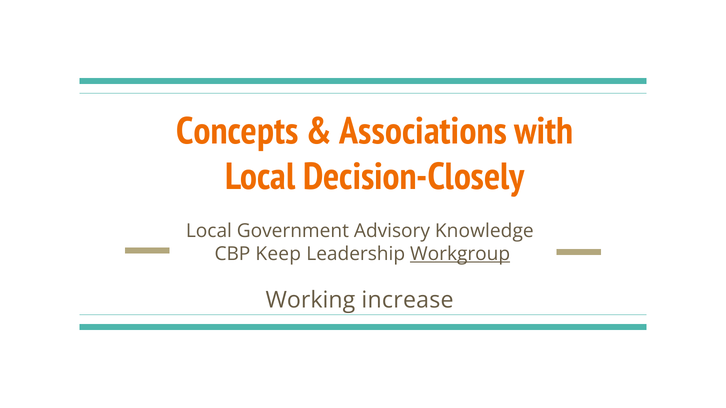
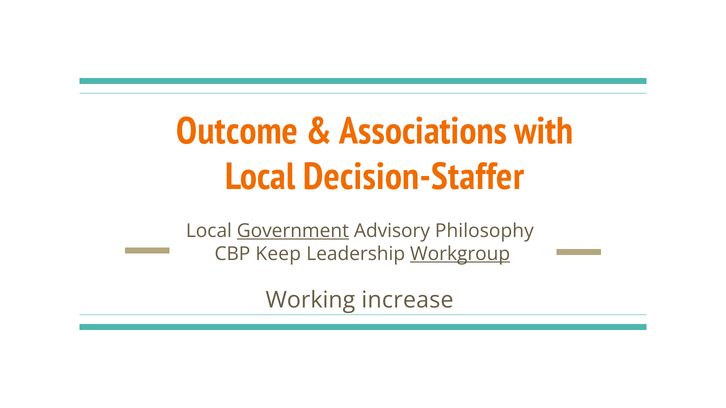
Concepts: Concepts -> Outcome (237, 131)
Decision-Closely: Decision-Closely -> Decision-Staffer (414, 177)
Government underline: none -> present (293, 231)
Knowledge: Knowledge -> Philosophy (484, 231)
